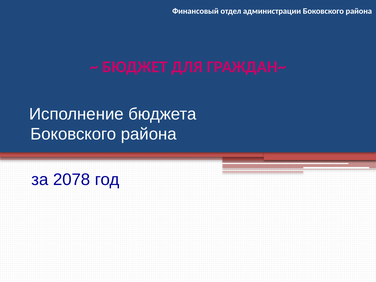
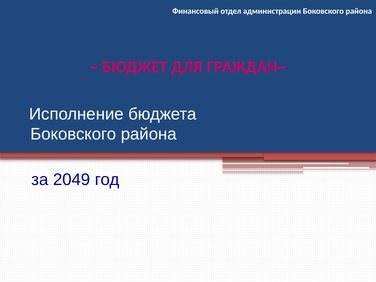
2078: 2078 -> 2049 (72, 180)
